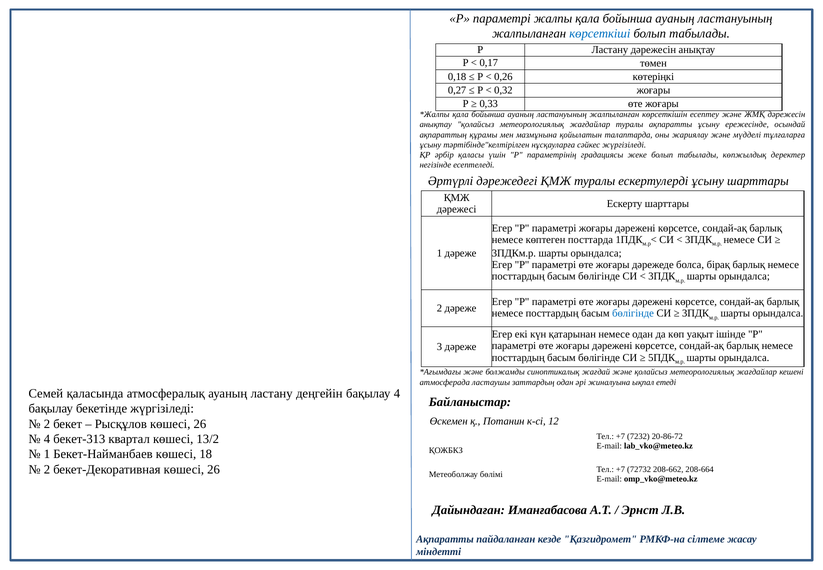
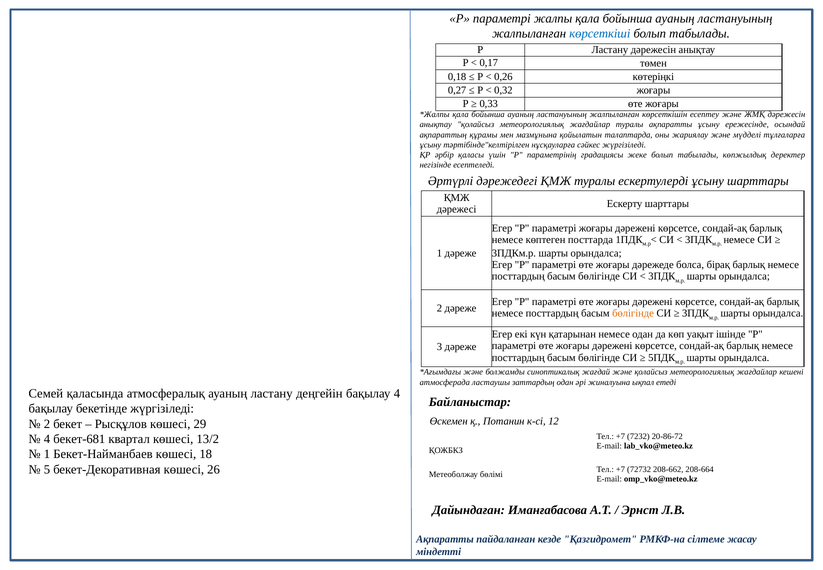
бөлігінде colour: blue -> orange (633, 313)
Рысқұлов көшесі 26: 26 -> 29 (200, 424)
бекет-313: бекет-313 -> бекет-681 (79, 439)
2: 2 -> 5 (47, 469)
